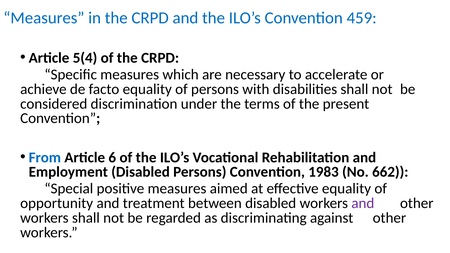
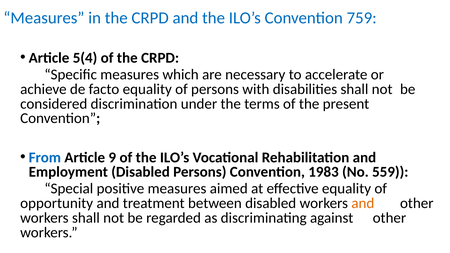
459: 459 -> 759 (362, 18)
6: 6 -> 9 (112, 157)
662: 662 -> 559 (390, 172)
and colour: purple -> orange (363, 203)
